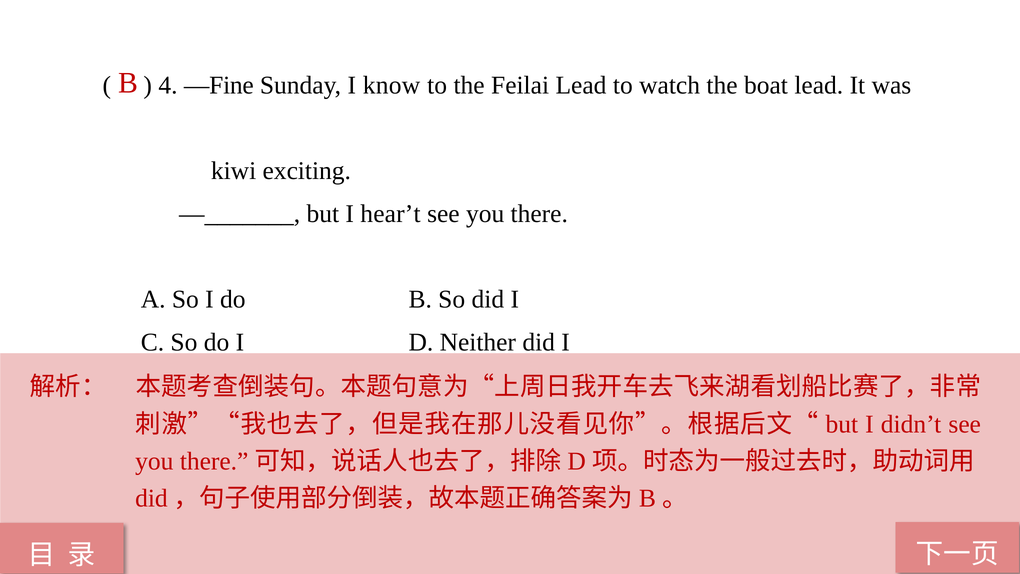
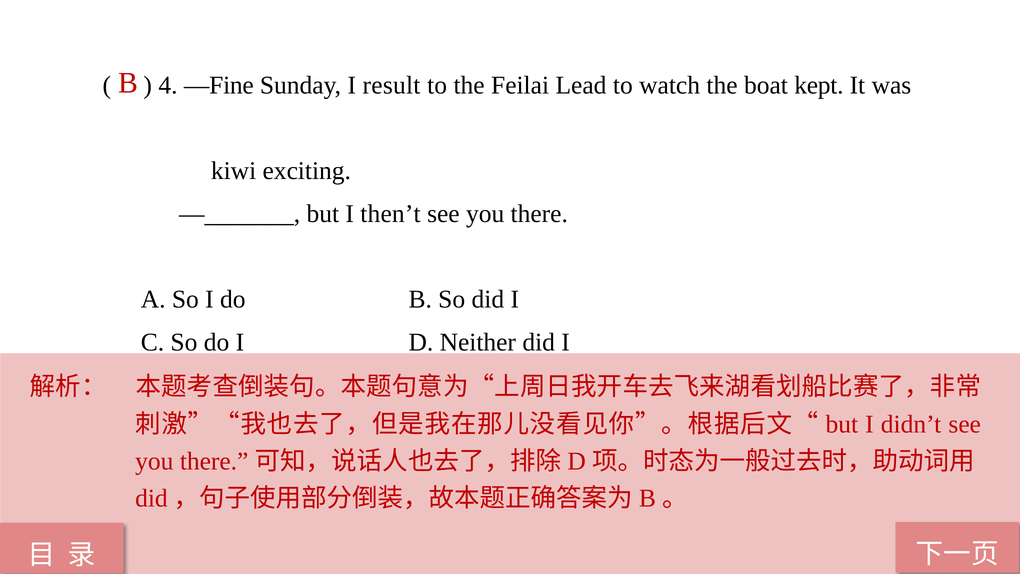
know: know -> result (392, 85)
boat lead: lead -> kept (819, 85)
hear’t: hear’t -> then’t (390, 214)
